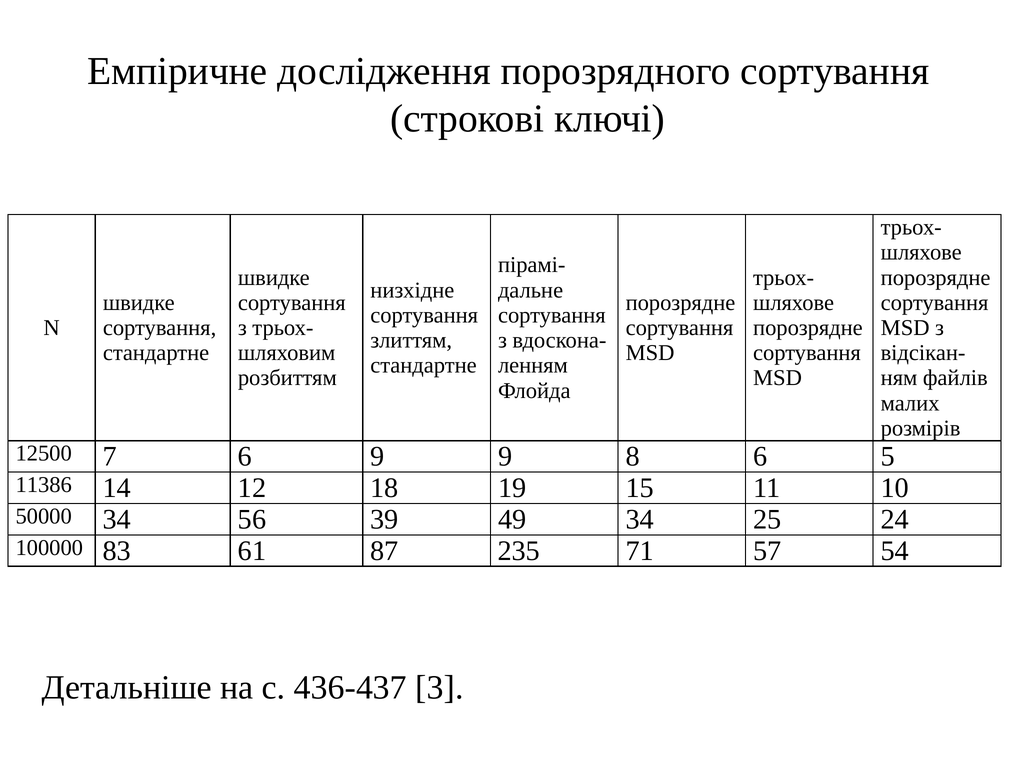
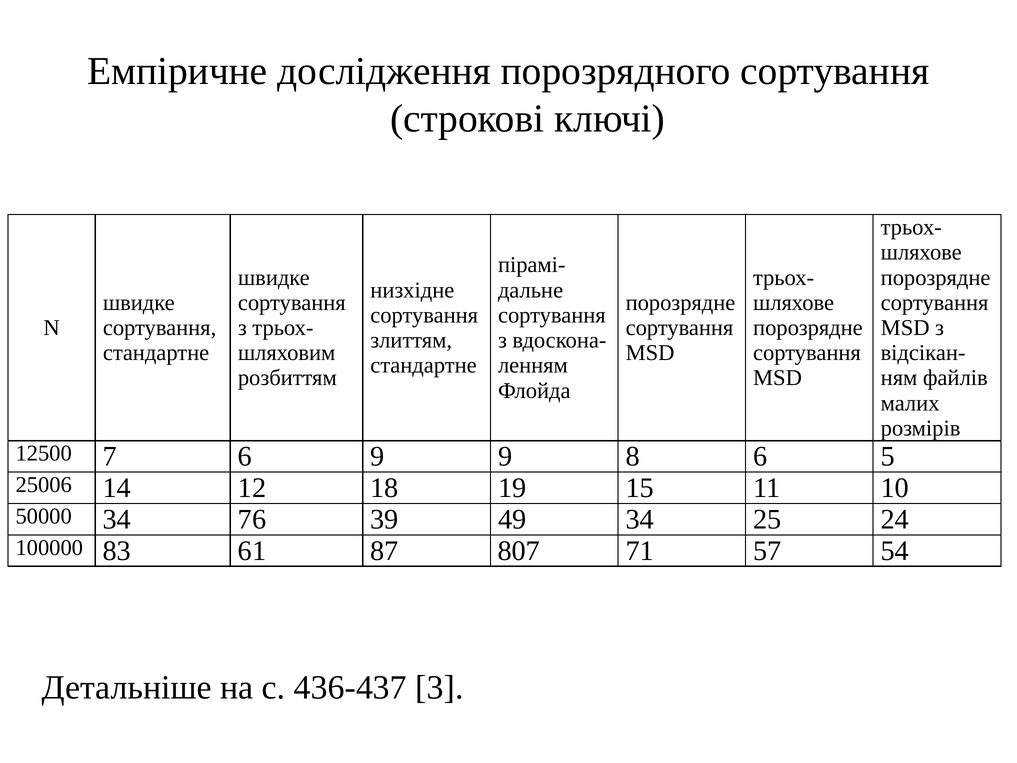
11386: 11386 -> 25006 (44, 485)
56: 56 -> 76 (252, 519)
235: 235 -> 807 (519, 551)
